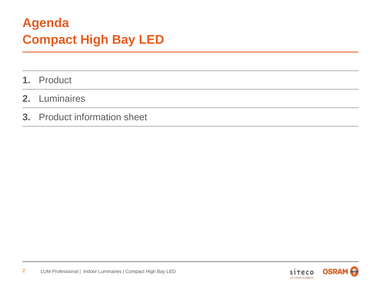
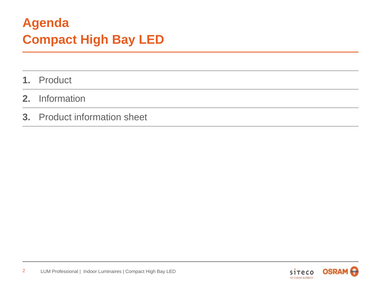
2 Luminaires: Luminaires -> Information (62, 99)
